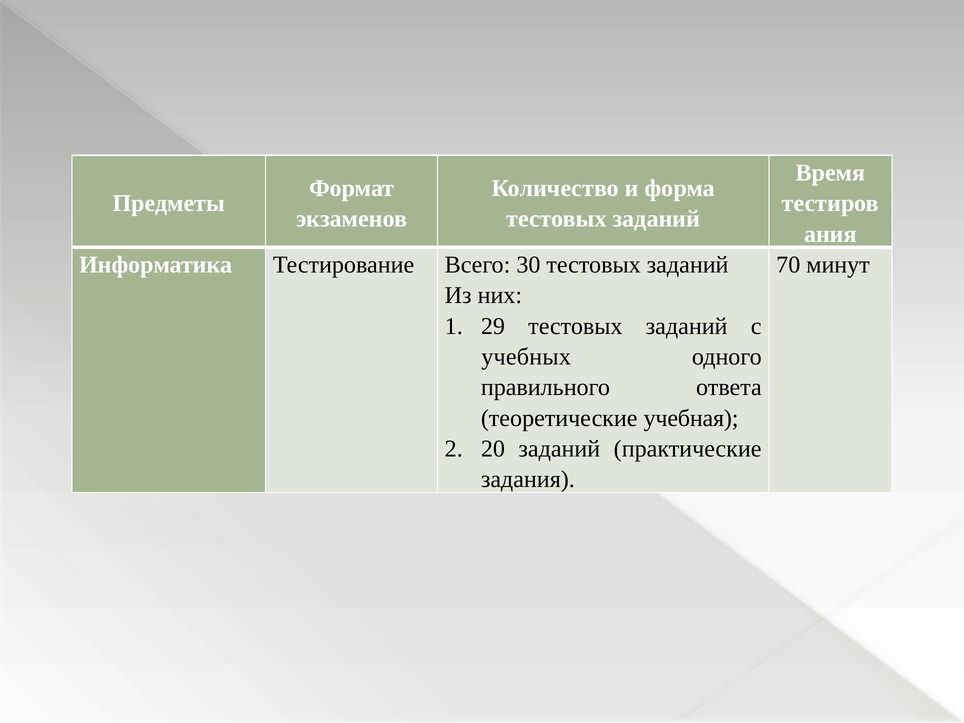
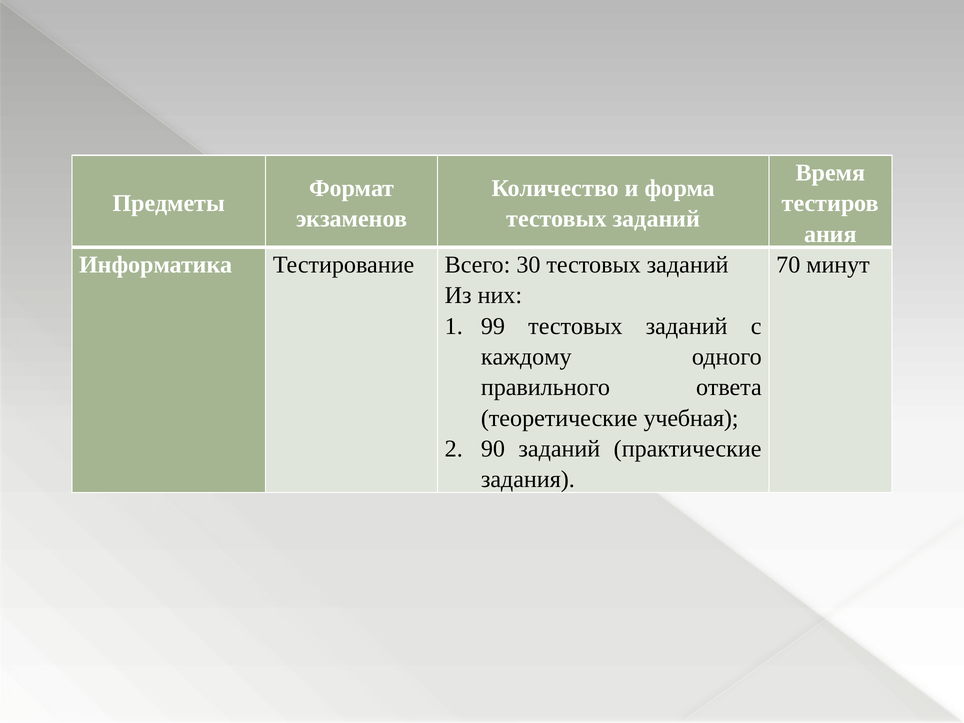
29: 29 -> 99 (493, 326)
учебных: учебных -> каждому (526, 357)
20: 20 -> 90 (493, 449)
